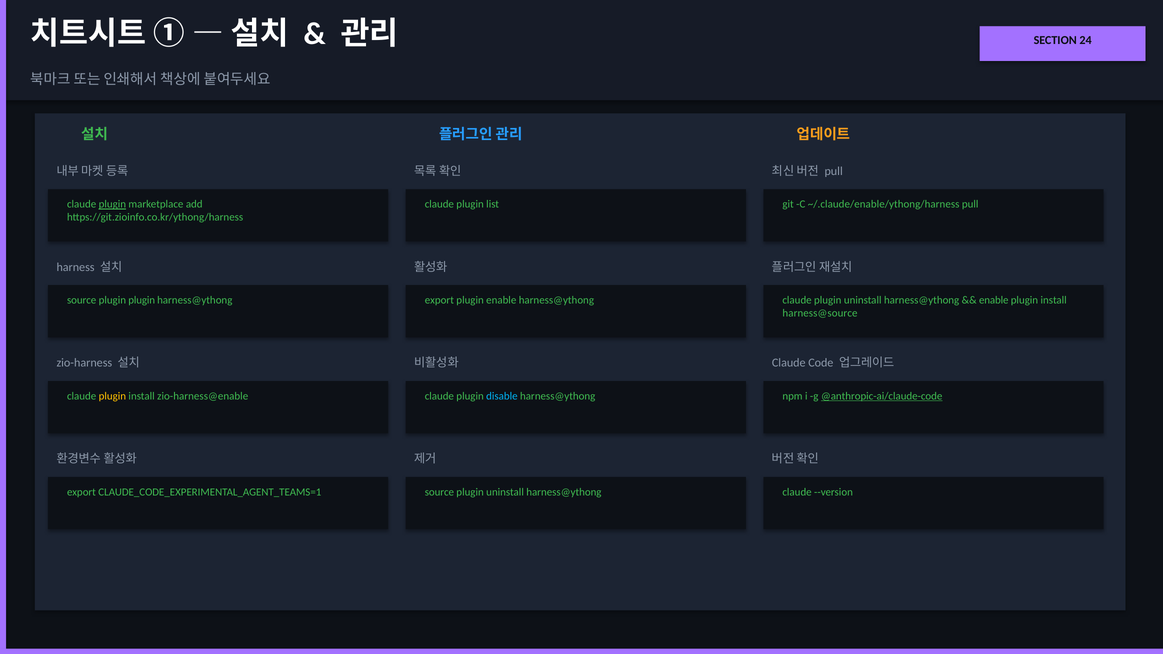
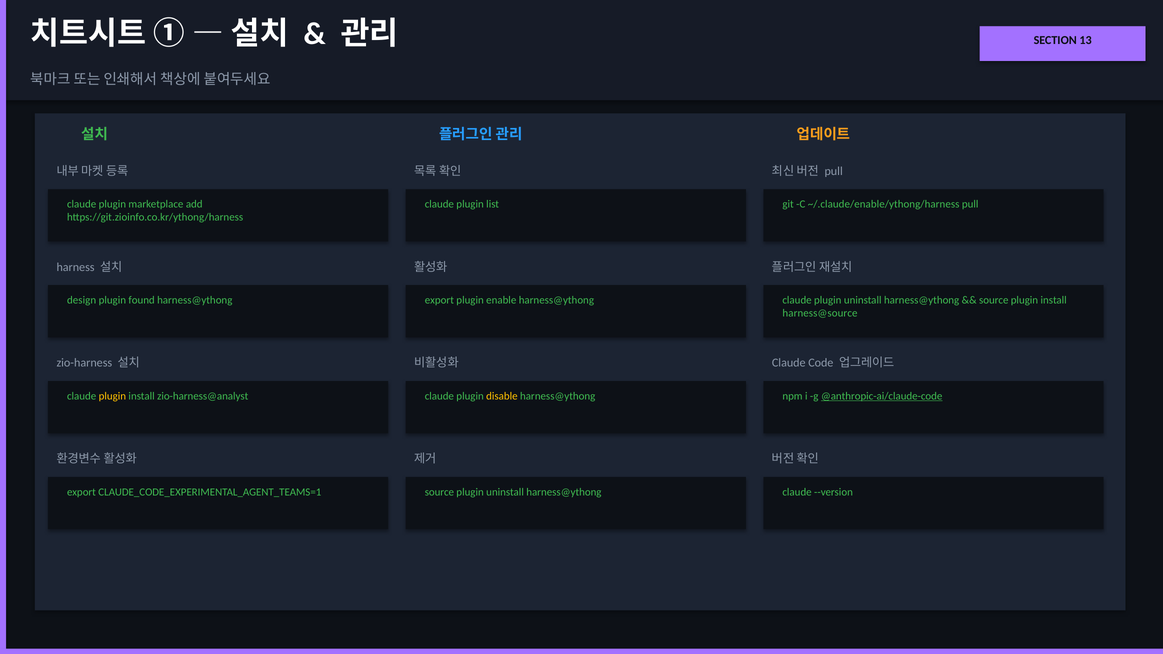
24: 24 -> 13 (1086, 40)
plugin underline: present -> none (112, 204)
source: source -> design (82, 300)
plugin plugin: plugin -> found (142, 300)
enable: enable -> source (994, 300)
zio-harness@enable: zio-harness@enable -> zio-harness@analyst (203, 396)
disable colour: light blue -> yellow (502, 396)
